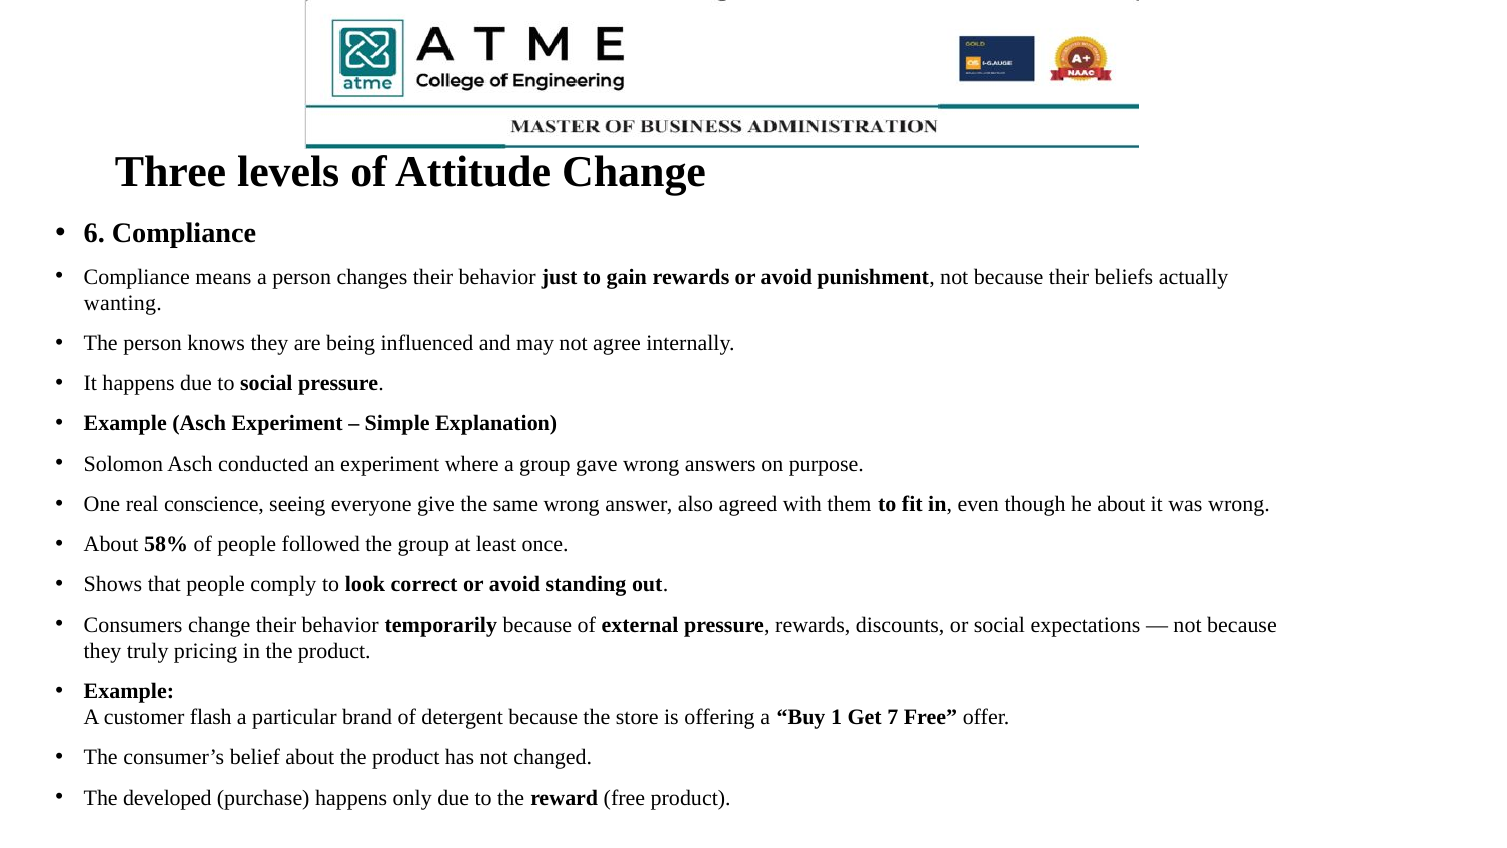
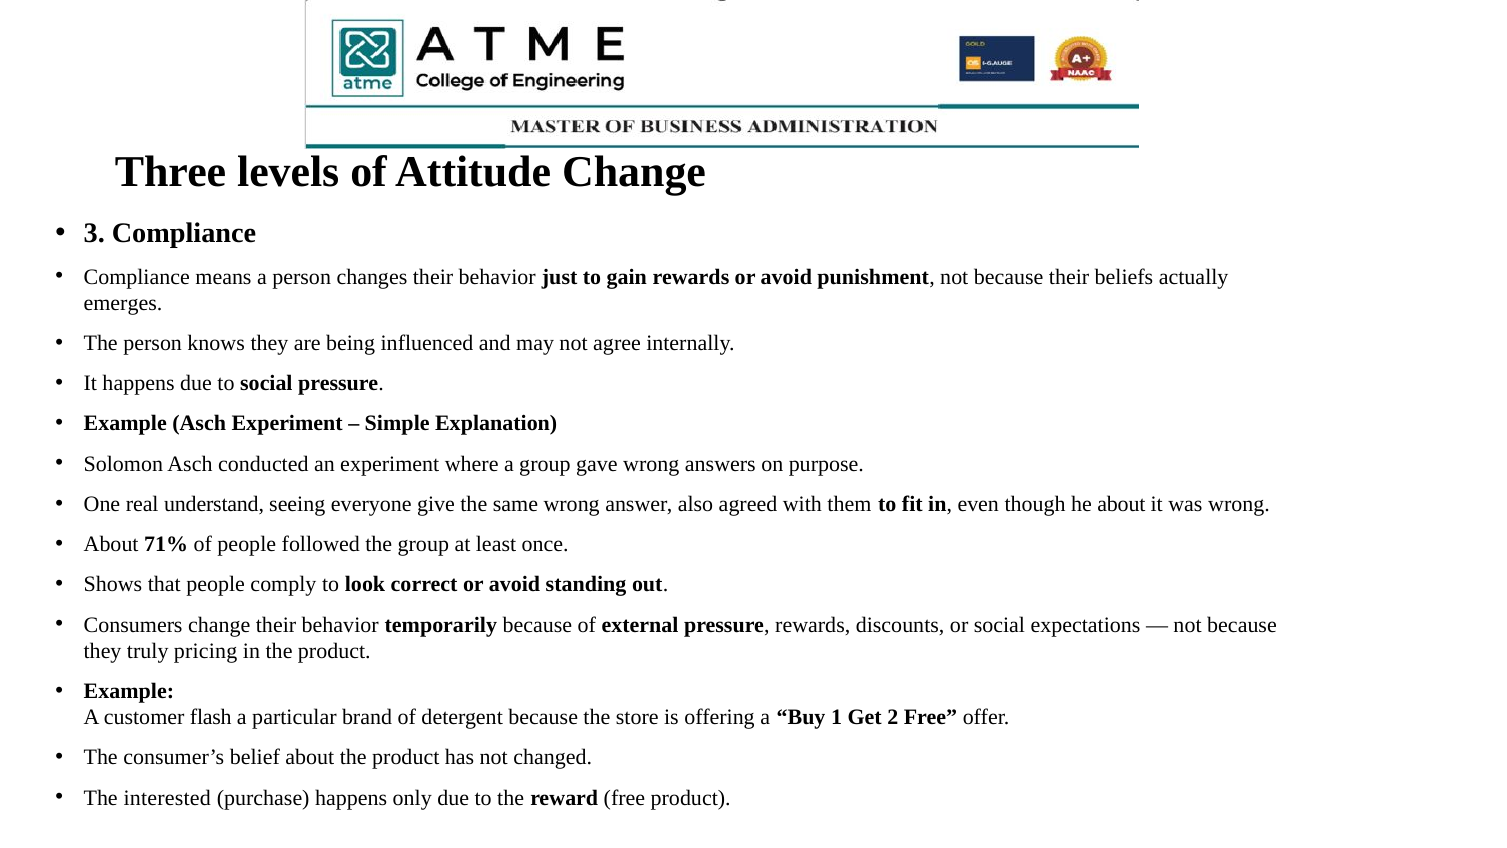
6: 6 -> 3 (94, 233)
wanting: wanting -> emerges (123, 303)
conscience: conscience -> understand (214, 504)
58%: 58% -> 71% (166, 544)
7: 7 -> 2 (893, 717)
developed: developed -> interested (167, 798)
